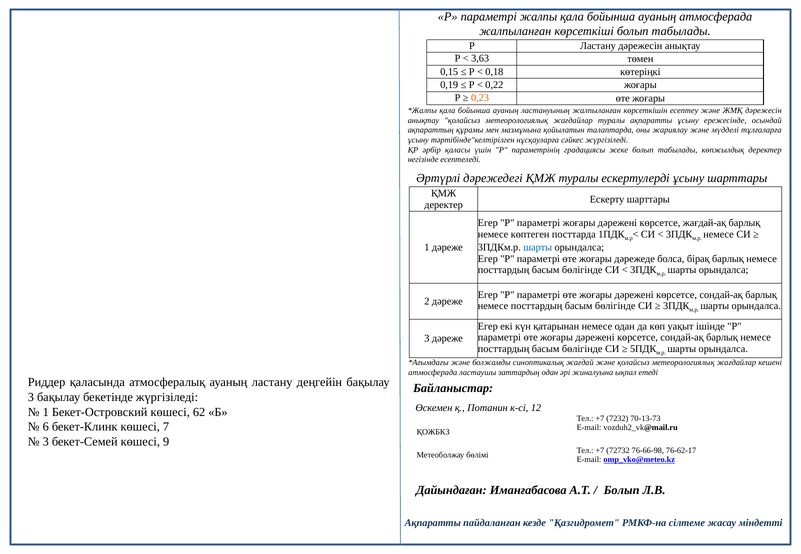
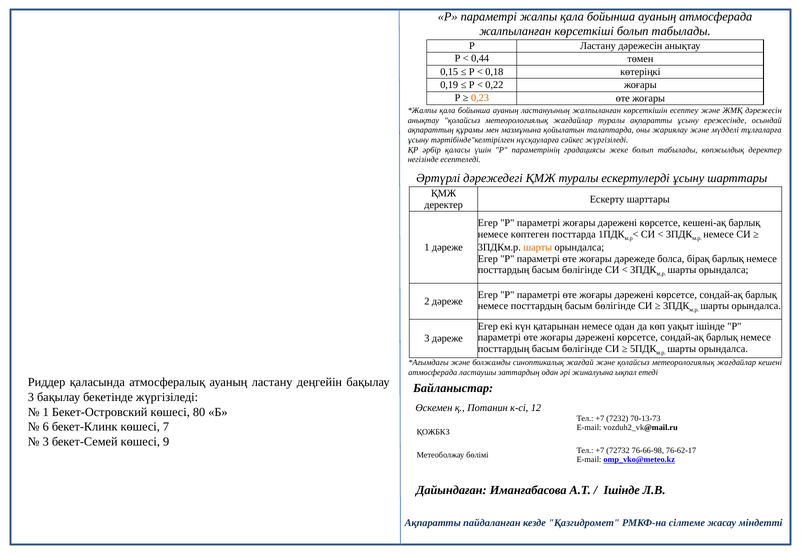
3,63: 3,63 -> 0,44 (480, 59)
жағдай-ақ: жағдай-ақ -> кешені-ақ (704, 223)
шарты colour: blue -> orange (538, 248)
62: 62 -> 80 (199, 412)
Болып: Болып -> Ішінде (622, 491)
